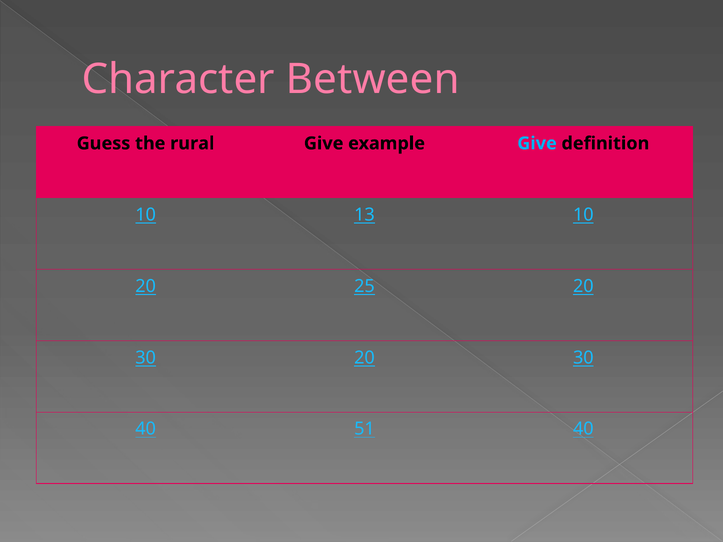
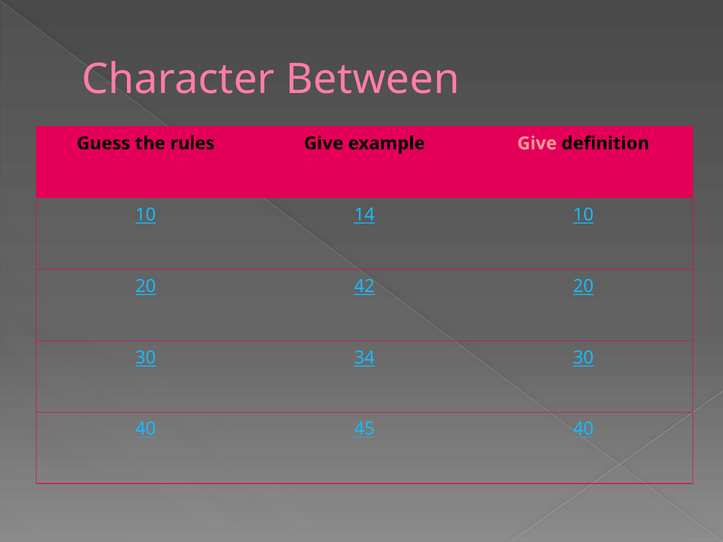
rural: rural -> rules (192, 143)
Give colour: light blue -> pink (537, 143)
13: 13 -> 14 (365, 215)
25: 25 -> 42 (365, 286)
30 20: 20 -> 34 (365, 358)
51: 51 -> 45 (365, 429)
